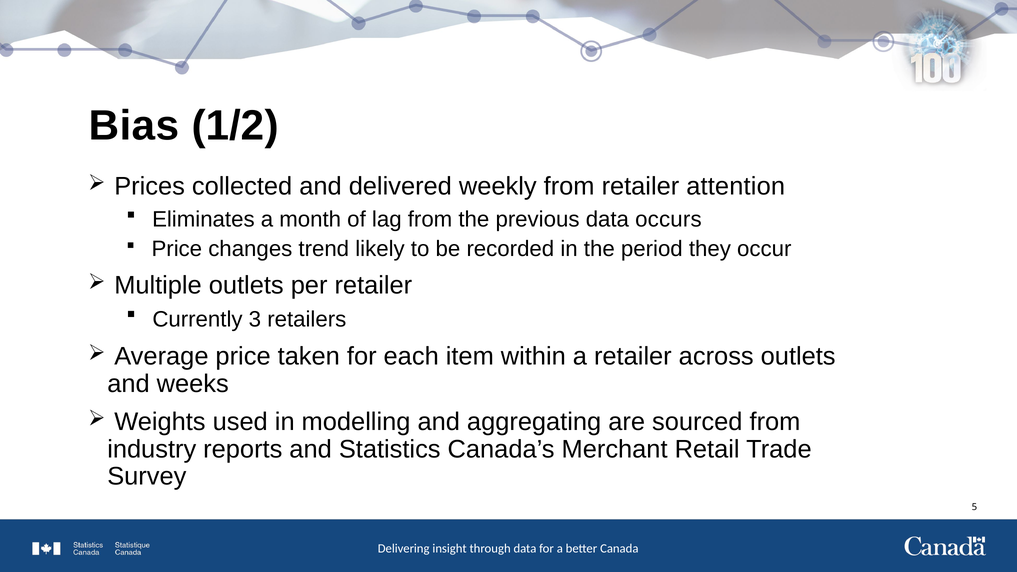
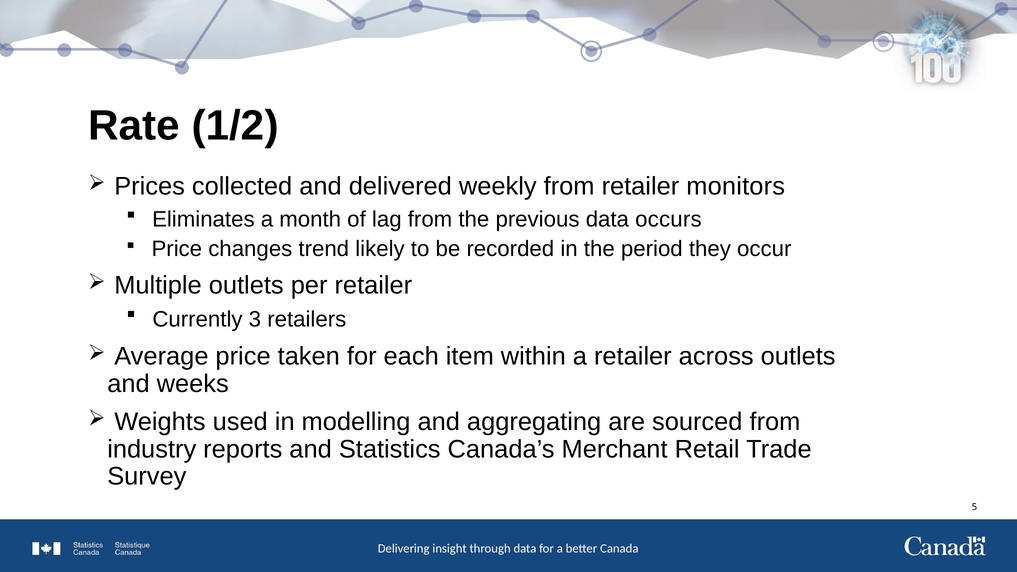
Bias: Bias -> Rate (134, 126)
attention: attention -> monitors (736, 186)
